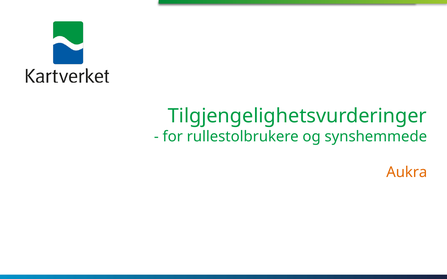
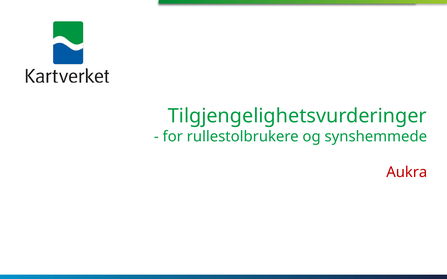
Aukra colour: orange -> red (407, 172)
